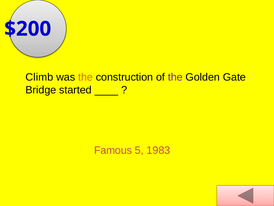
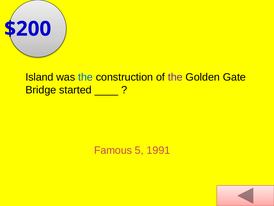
Climb: Climb -> Island (39, 77)
the colour: orange -> blue (85, 77)
1983: 1983 -> 1991 (158, 150)
